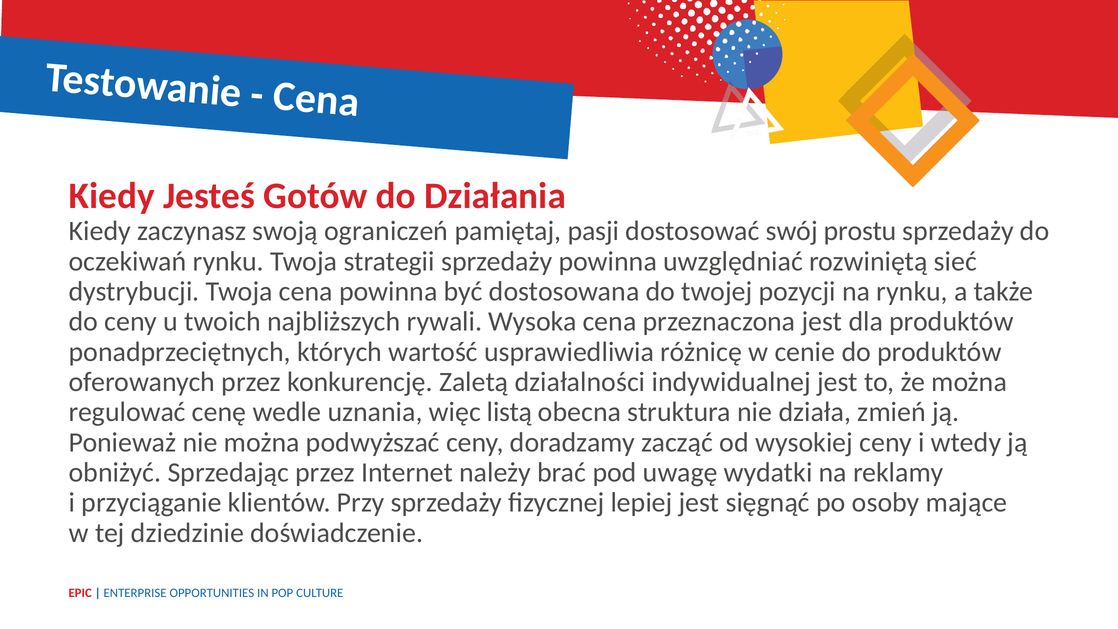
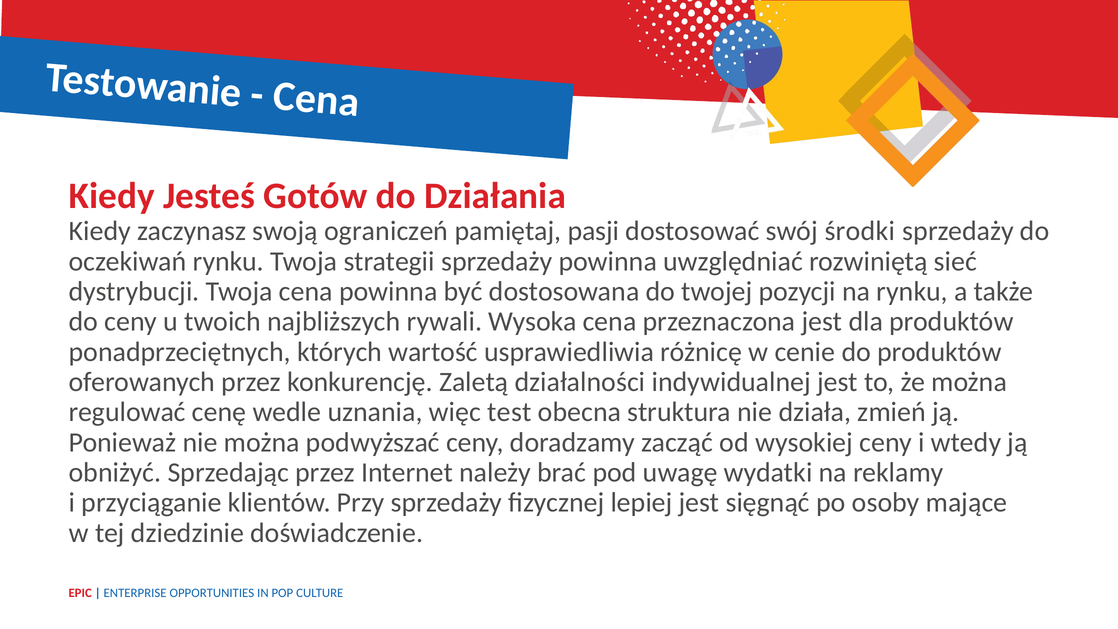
prostu: prostu -> środki (860, 231)
listą: listą -> test (509, 412)
